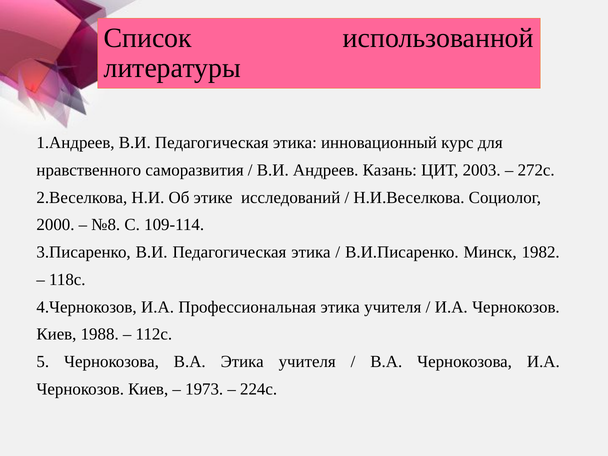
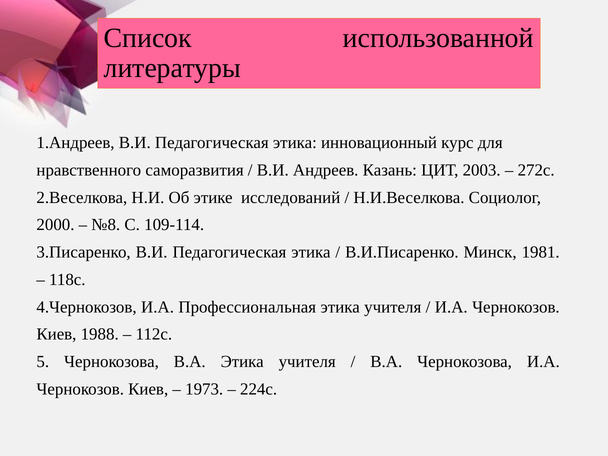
1982: 1982 -> 1981 (541, 252)
